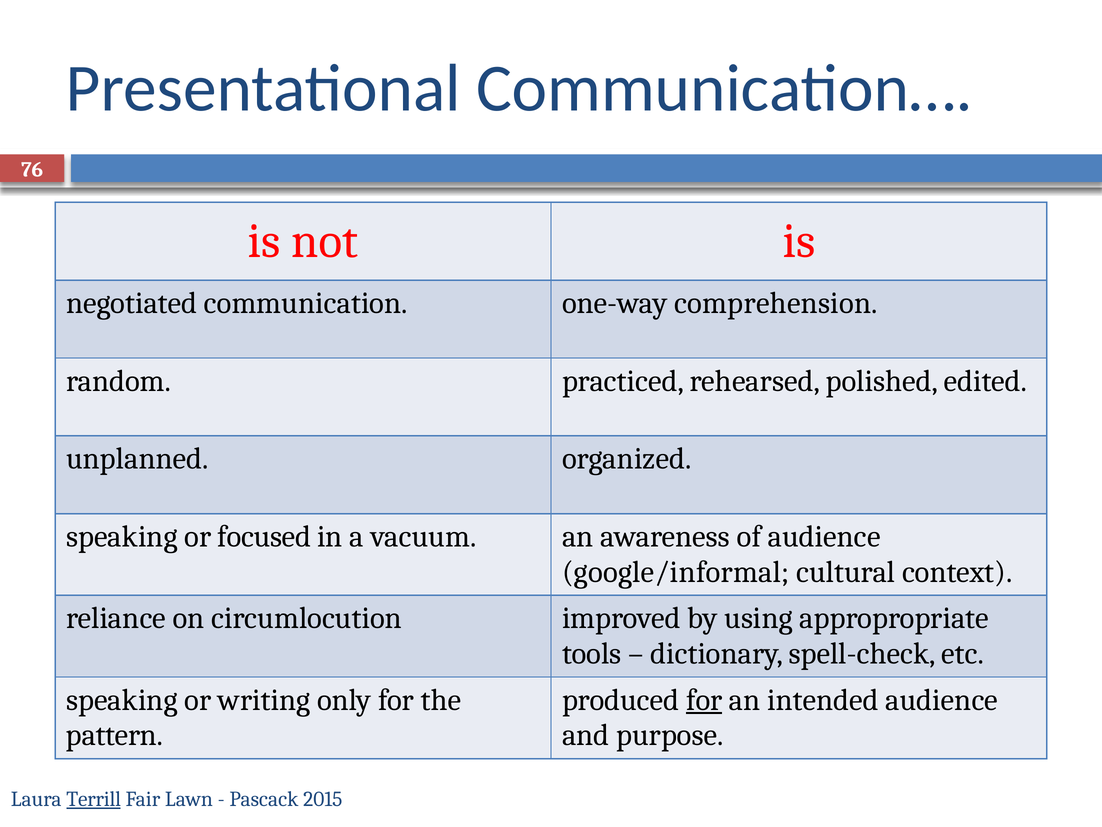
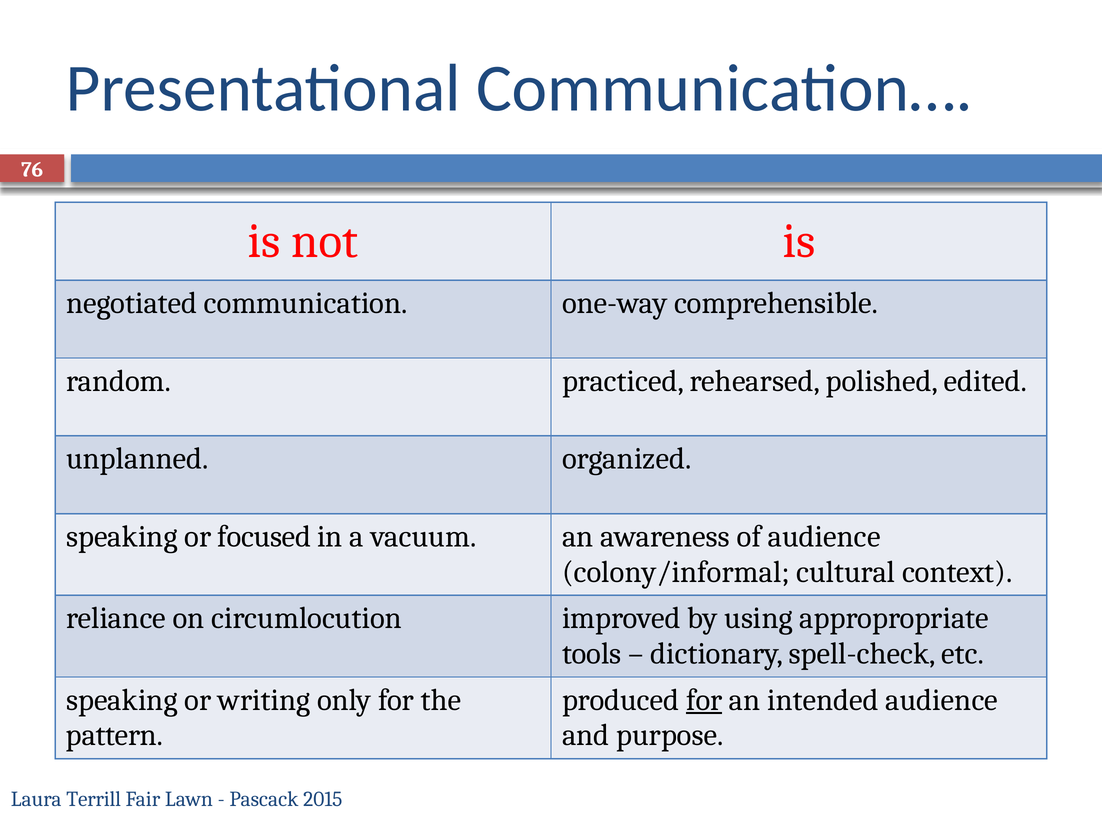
comprehension: comprehension -> comprehensible (776, 303)
google/informal: google/informal -> colony/informal (676, 572)
Terrill underline: present -> none (94, 799)
